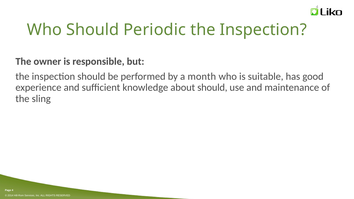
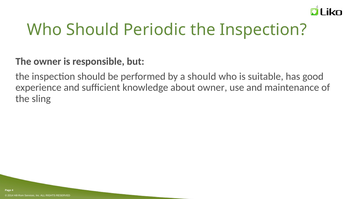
a month: month -> should (202, 76)
about should: should -> owner (212, 88)
